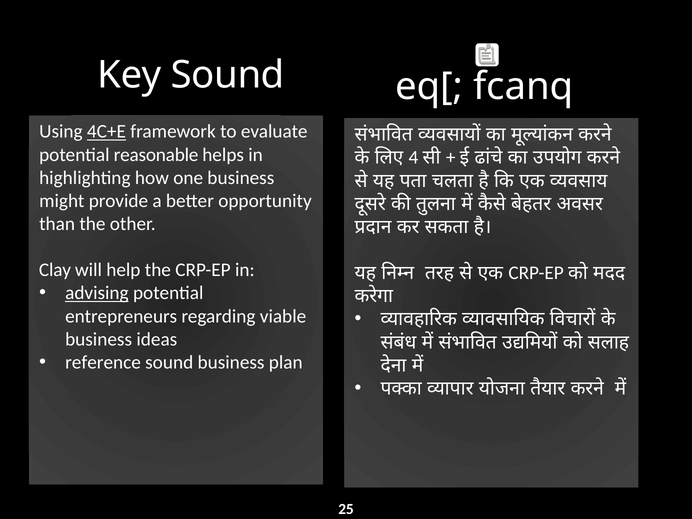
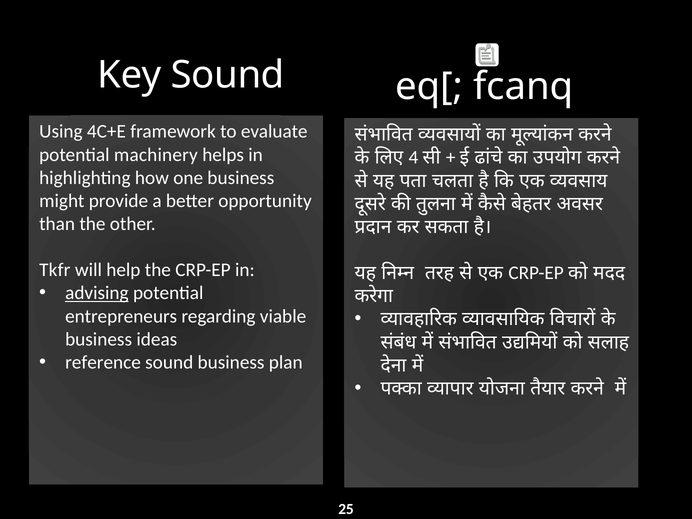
4C+E underline: present -> none (106, 132)
reasonable: reasonable -> machinery (156, 155)
Clay: Clay -> Tkfr (55, 270)
